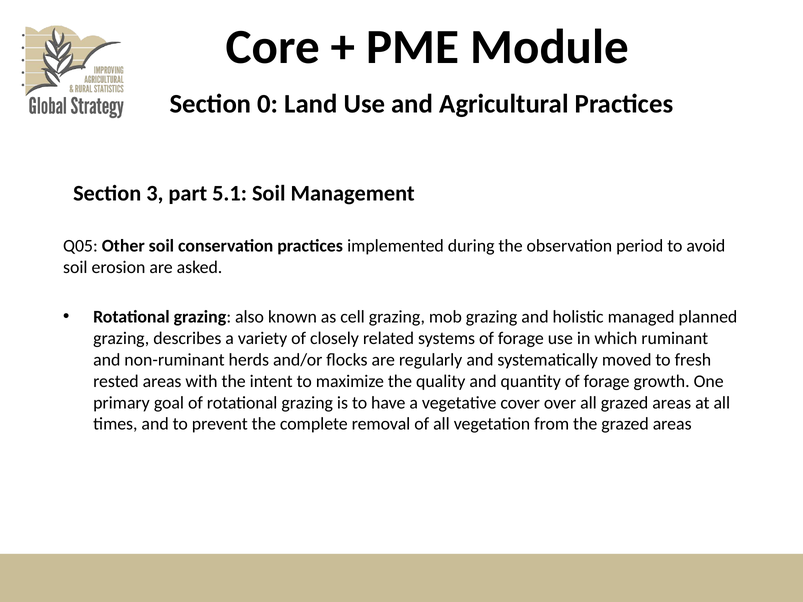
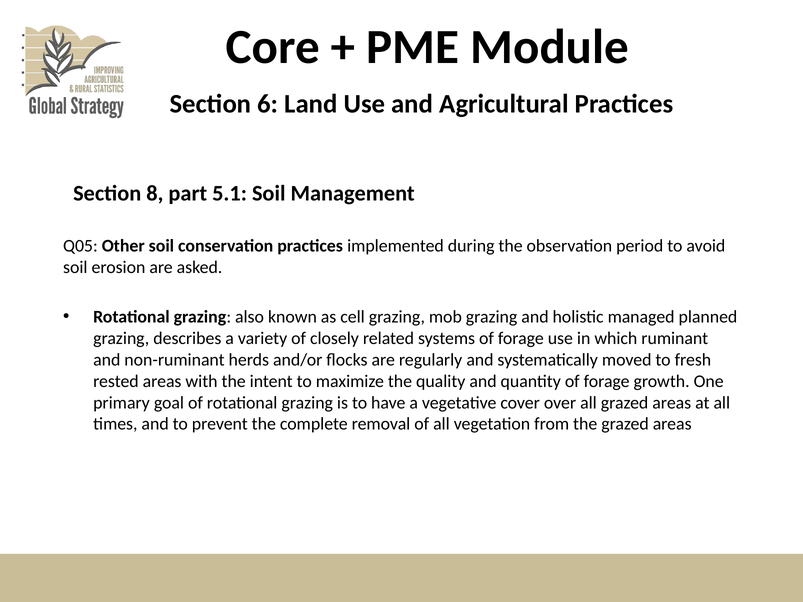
0: 0 -> 6 (268, 104)
3: 3 -> 8 (155, 194)
